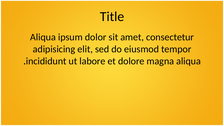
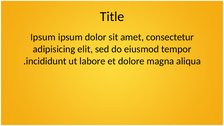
Aliqua: Aliqua -> Ipsum (43, 37)
